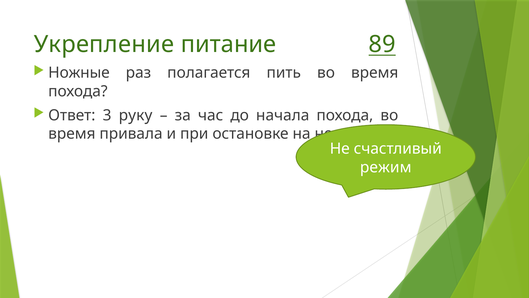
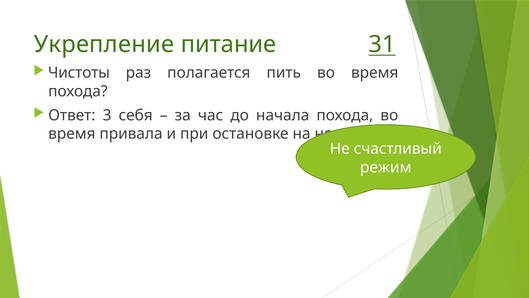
89: 89 -> 31 (382, 44)
Ножные: Ножные -> Чистоты (79, 73)
руку: руку -> себя (136, 115)
